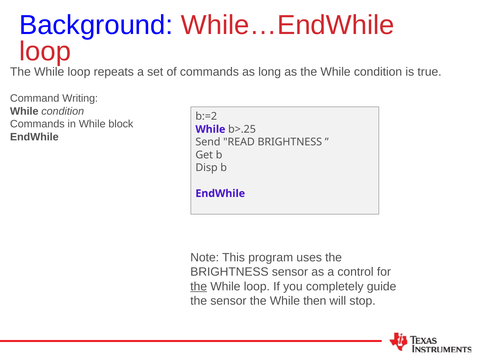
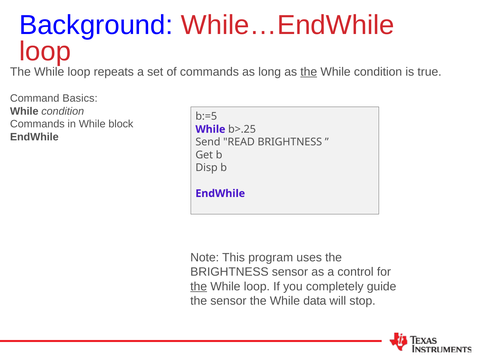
the underline: none -> present (309, 72)
Writing: Writing -> Basics (80, 98)
b:=2: b:=2 -> b:=5 (206, 117)
then: then -> data (315, 301)
